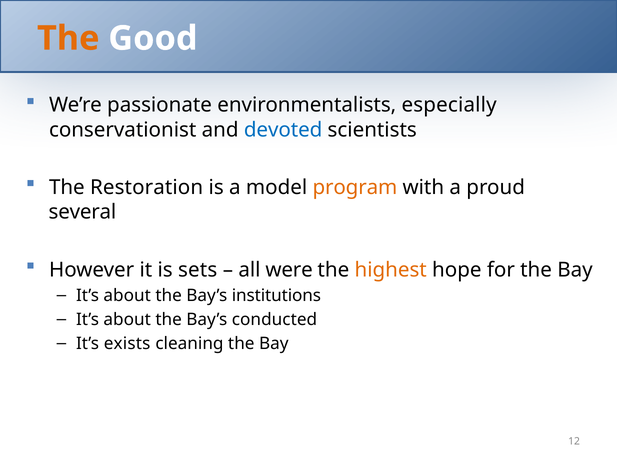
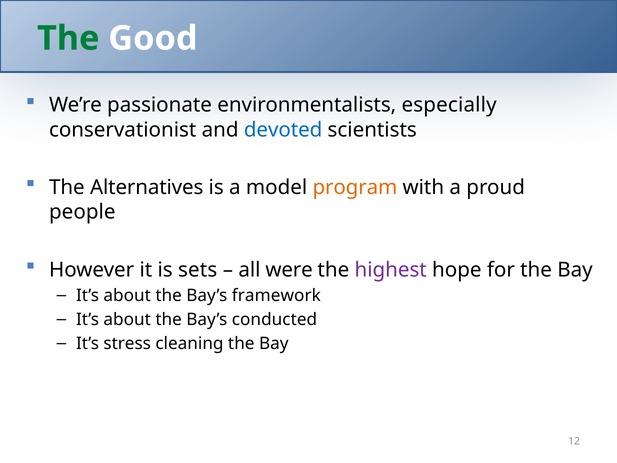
The colour: orange -> green (68, 38)
Restoration: Restoration -> Alternatives (147, 187)
several: several -> people (82, 212)
highest colour: orange -> purple (391, 270)
institutions: institutions -> framework (276, 295)
exists: exists -> stress (127, 344)
